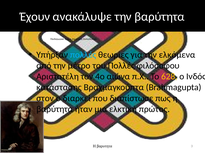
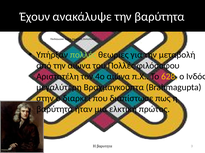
πολλές colour: light blue -> light green (83, 55)
ελκόμενα: ελκόμενα -> μεταβολή (177, 55)
την μέτρο: μέτρο -> αιώνα (79, 66)
κατάστασης: κατάστασης -> μεγαλύτερη (59, 88)
στον: στον -> στην (45, 99)
